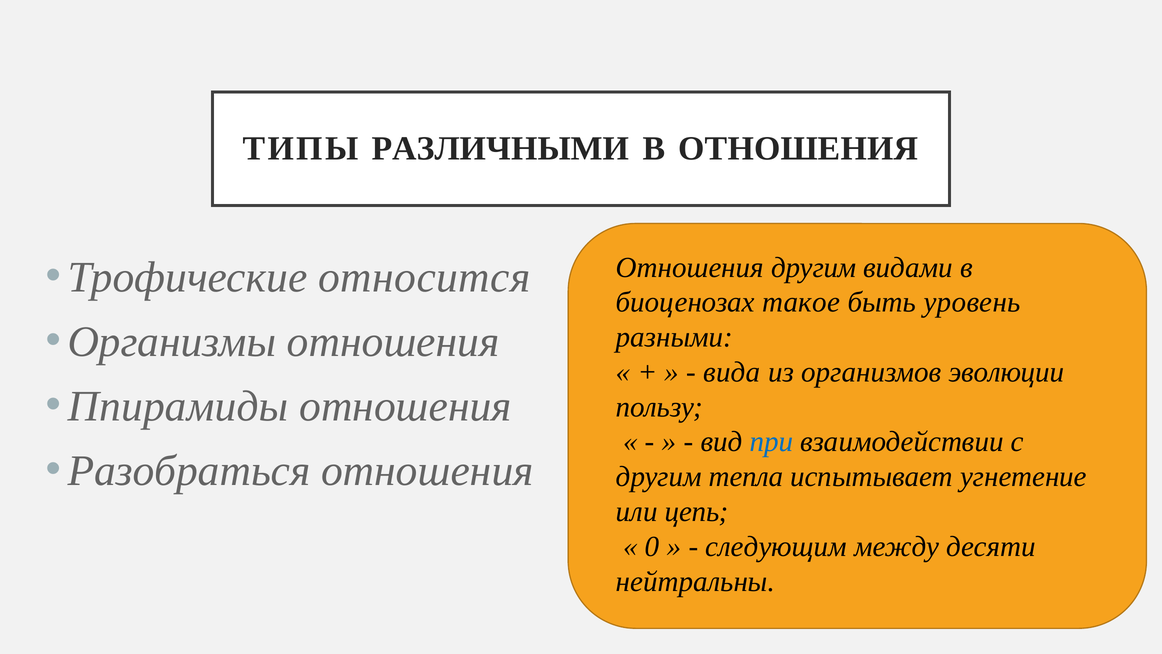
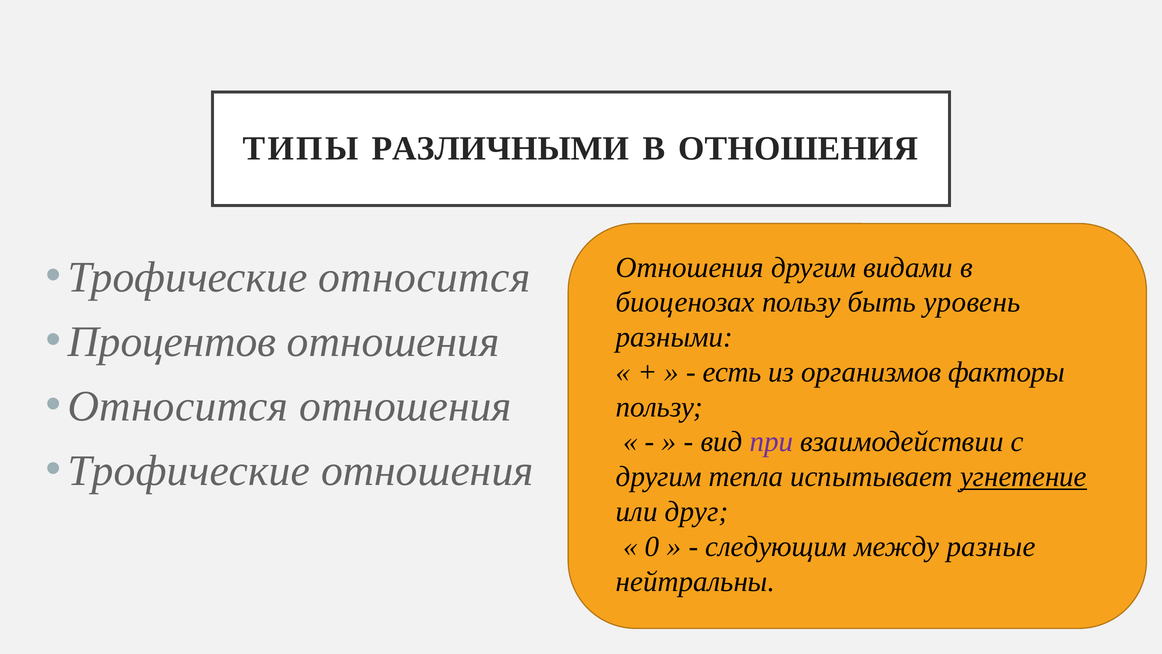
биоценозах такое: такое -> пользу (801, 302)
Организмы: Организмы -> Процентов (172, 342)
вида: вида -> есть (732, 372)
эволюции: эволюции -> факторы (1007, 372)
Ппирамиды: Ппирамиды -> Относится (178, 406)
при colour: blue -> purple (771, 442)
Разобраться: Разобраться -> Трофические (189, 470)
угнетение underline: none -> present (1023, 476)
цепь: цепь -> друг (697, 511)
десяти: десяти -> разные (991, 546)
